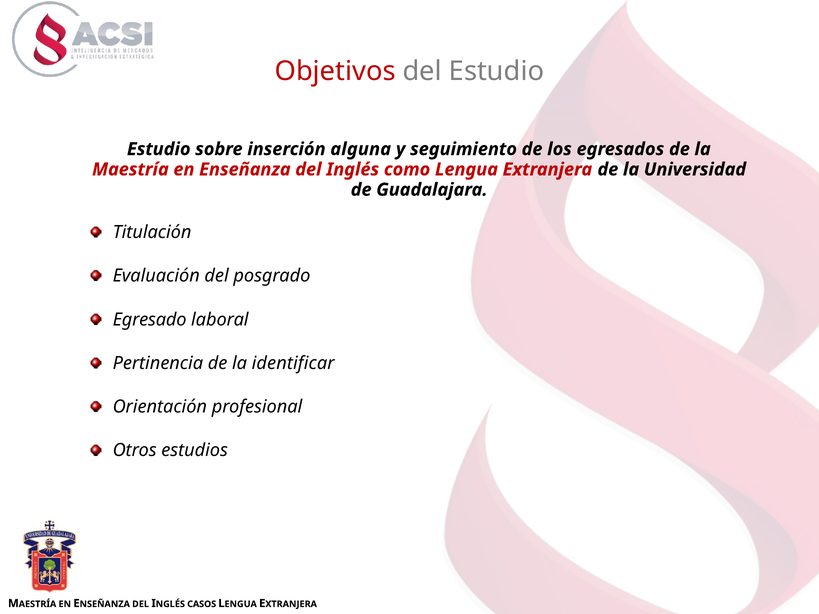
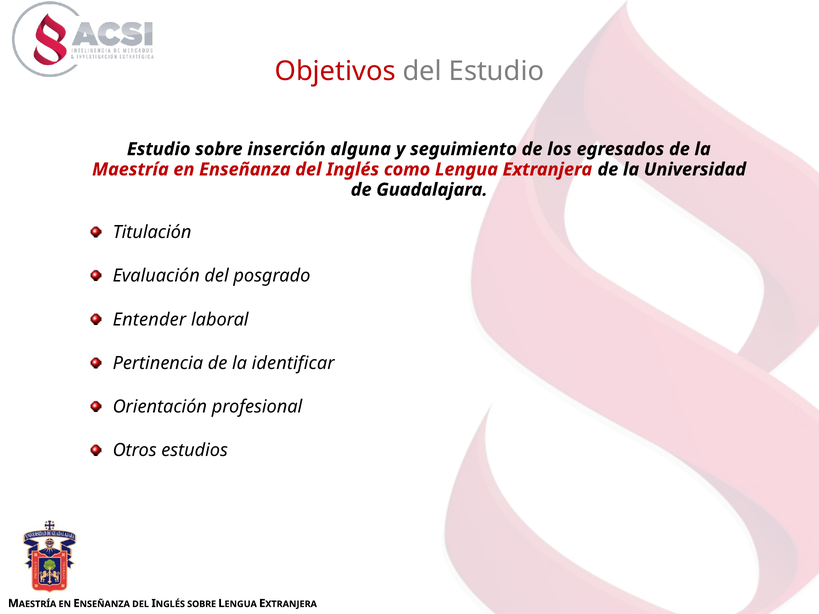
Egresado: Egresado -> Entender (149, 320)
INGLÉS CASOS: CASOS -> SOBRE (202, 604)
